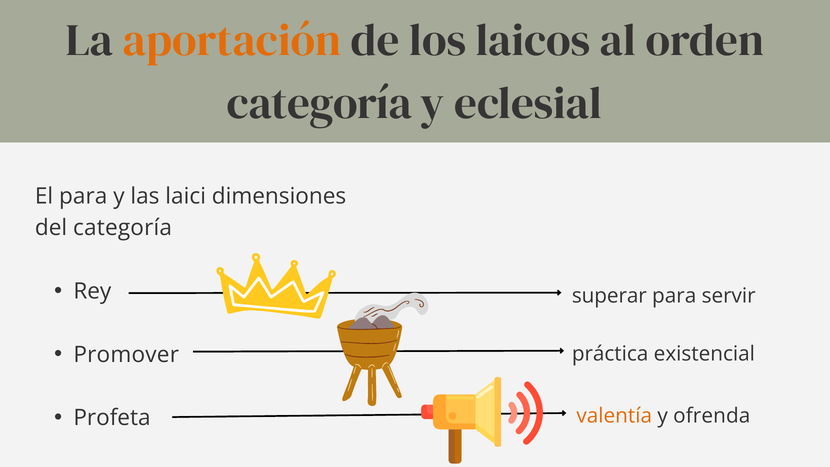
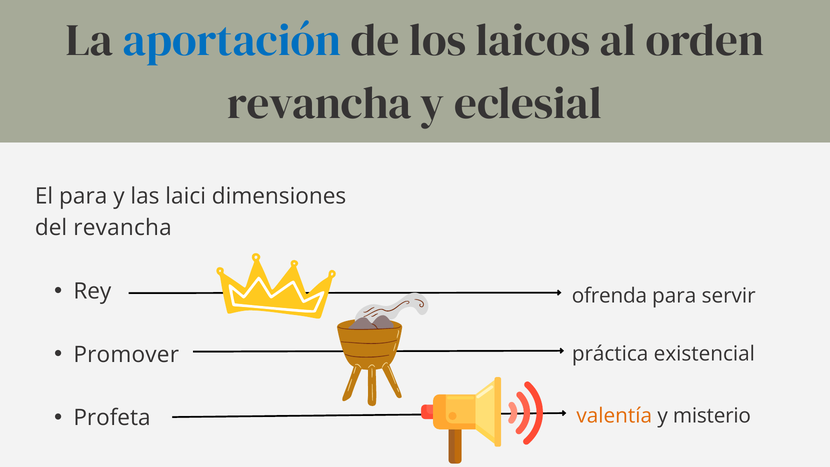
aportación colour: orange -> blue (232, 40)
categoría: categoría -> revancha (319, 103)
del categoría: categoría -> revancha (123, 228)
superar: superar -> ofrenda (609, 296)
ofrenda: ofrenda -> misterio (712, 416)
